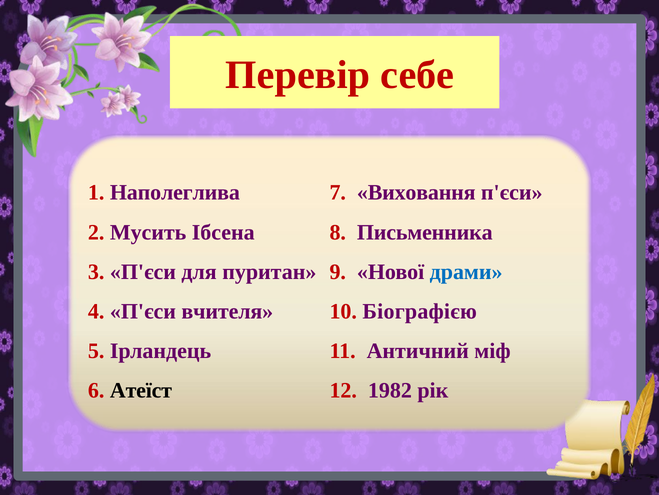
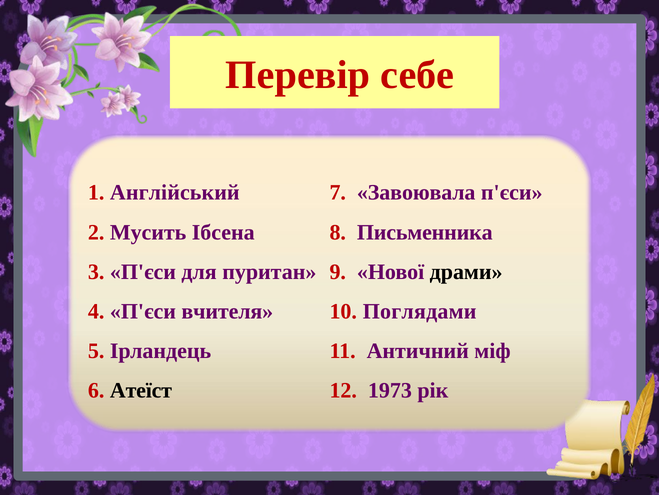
Наполеглива: Наполеглива -> Англійський (175, 192)
Виховання: Виховання -> Завоювала (416, 192)
драми colour: blue -> black (466, 271)
Біографією: Біографією -> Поглядами (420, 311)
1982: 1982 -> 1973 (390, 390)
